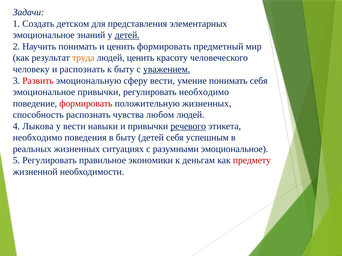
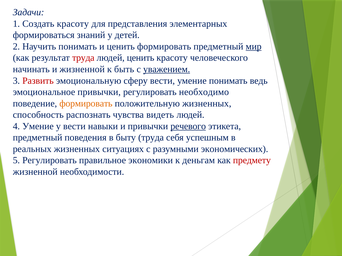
Создать детском: детском -> красоту (73, 24)
эмоциональное: эмоциональное -> формироваться (44, 35)
детей underline: present -> none (127, 35)
мир underline: none -> present (254, 47)
труда colour: orange -> red (83, 58)
человеку: человеку -> начинать (31, 69)
и распознать: распознать -> жизненной (82, 69)
к быту: быту -> быть (124, 69)
понимать себя: себя -> ведь (259, 81)
формировать colour: red -> orange (86, 104)
любом: любом -> видеть (160, 115)
4 Лыкова: Лыкова -> Умение (38, 126)
необходимо: необходимо -> предметный (38, 138)
быту детей: детей -> труда (151, 138)
разумными эмоциональное: эмоциональное -> экономических (235, 149)
